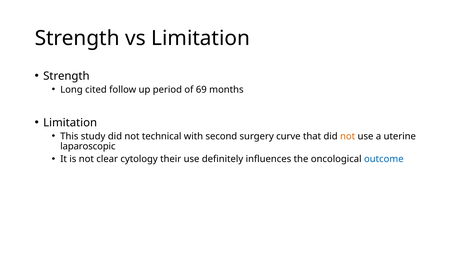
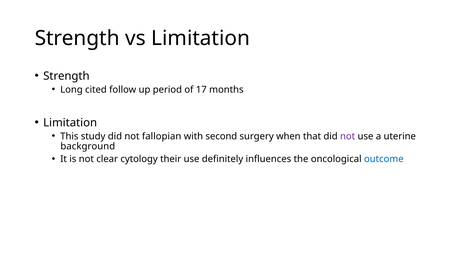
69: 69 -> 17 (201, 90)
technical: technical -> fallopian (162, 136)
curve: curve -> when (288, 136)
not colour: orange -> purple (348, 136)
laparoscopic: laparoscopic -> background (88, 146)
